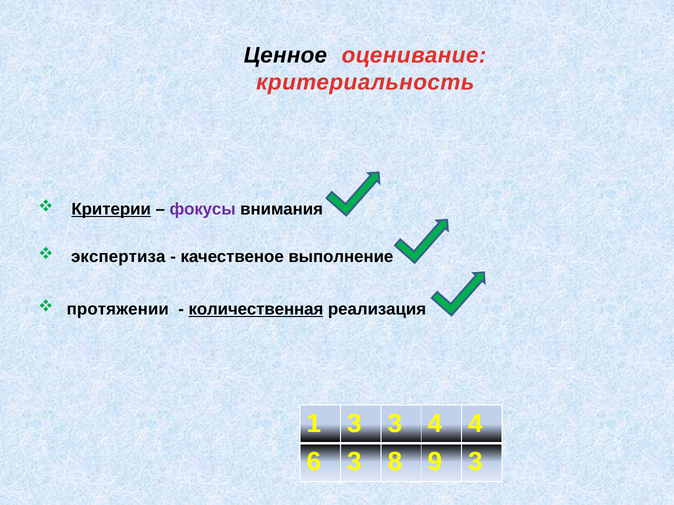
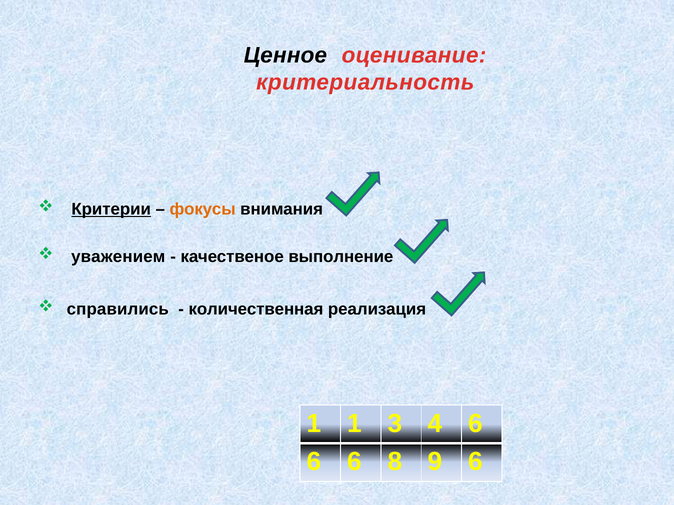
фокусы colour: purple -> orange (203, 209)
экспертиза: экспертиза -> уважением (118, 257)
протяжении: протяжении -> справились (118, 309)
количественная underline: present -> none (256, 309)
1 3: 3 -> 1 (355, 424)
4 4: 4 -> 6 (476, 424)
3: 3 -> 6 (355, 462)
9 3: 3 -> 6 (476, 462)
